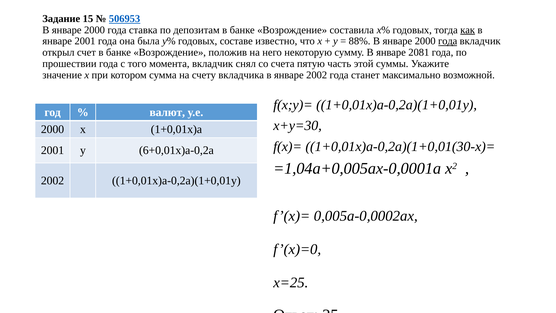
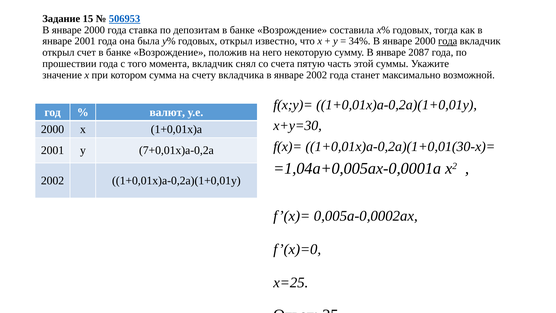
как underline: present -> none (468, 30)
годовых составе: составе -> открыл (236, 41)
88%: 88% -> 34% (360, 41)
2081: 2081 -> 2087 (419, 52)
6+0,01х)а-0,2а: 6+0,01х)а-0,2а -> 7+0,01х)а-0,2а (176, 150)
